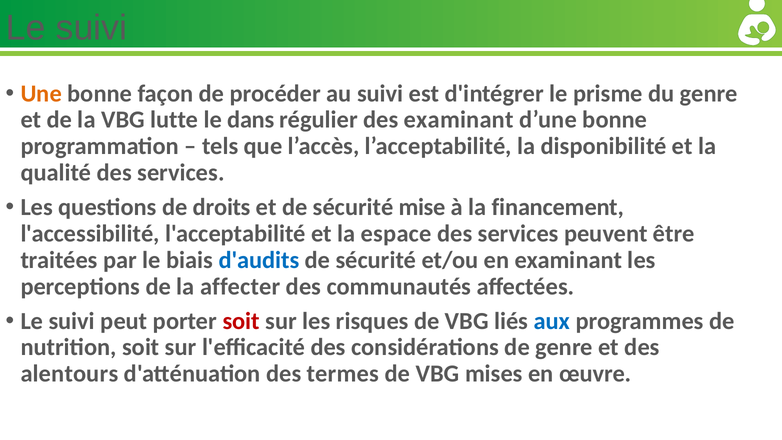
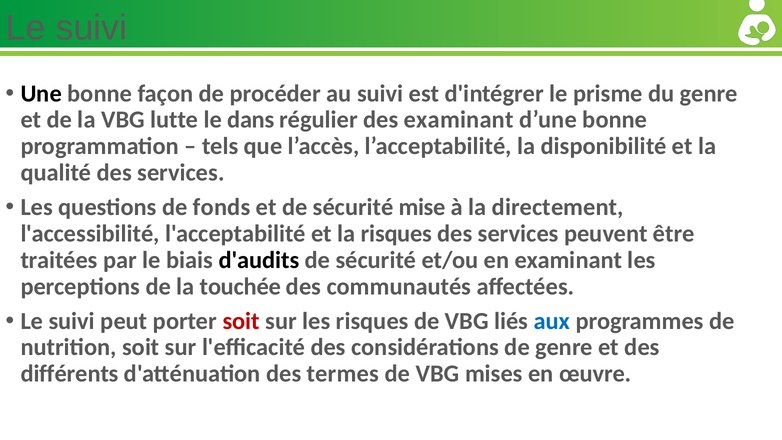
Une colour: orange -> black (41, 93)
droits: droits -> fonds (222, 207)
financement: financement -> directement (558, 207)
la espace: espace -> risques (396, 234)
d'audits colour: blue -> black (259, 260)
affecter: affecter -> touchée (240, 286)
alentours: alentours -> différents (70, 374)
